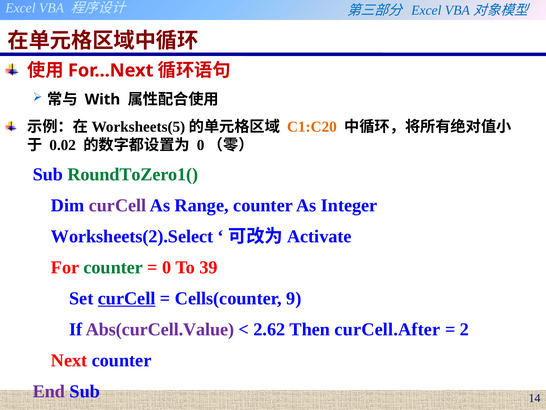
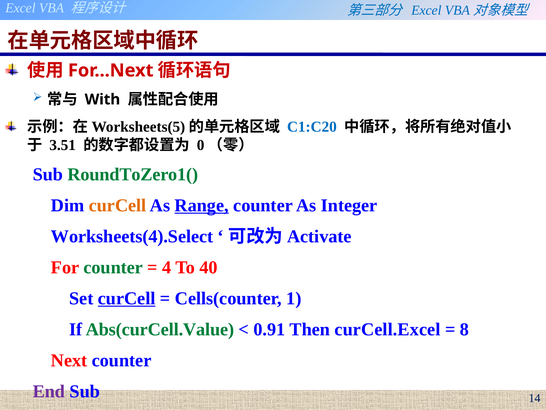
C1:C20 colour: orange -> blue (312, 127)
0.02: 0.02 -> 3.51 (63, 145)
curCell colour: purple -> orange (118, 205)
Range underline: none -> present (202, 205)
Worksheets(2).Select: Worksheets(2).Select -> Worksheets(4).Select (132, 236)
0: 0 -> 4 (167, 267)
39: 39 -> 40 (209, 267)
9: 9 -> 1 (294, 298)
Abs(curCell.Value colour: purple -> green (160, 329)
2.62: 2.62 -> 0.91 (269, 329)
curCell.After: curCell.After -> curCell.Excel (387, 329)
2: 2 -> 8 (465, 329)
